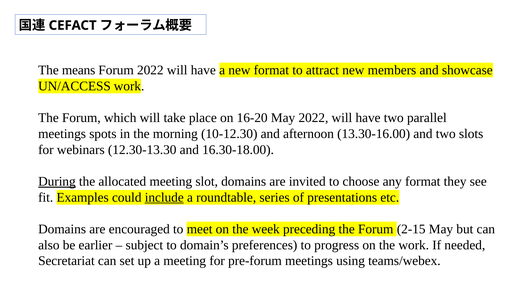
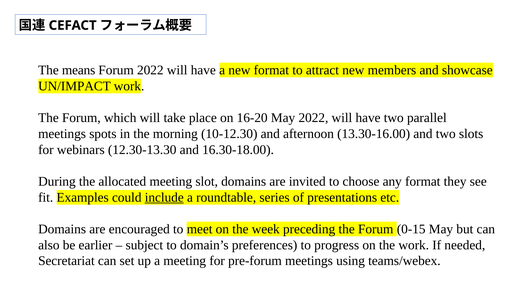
UN/ACCESS: UN/ACCESS -> UN/IMPACT (74, 86)
During underline: present -> none (57, 182)
2-15: 2-15 -> 0-15 (411, 229)
